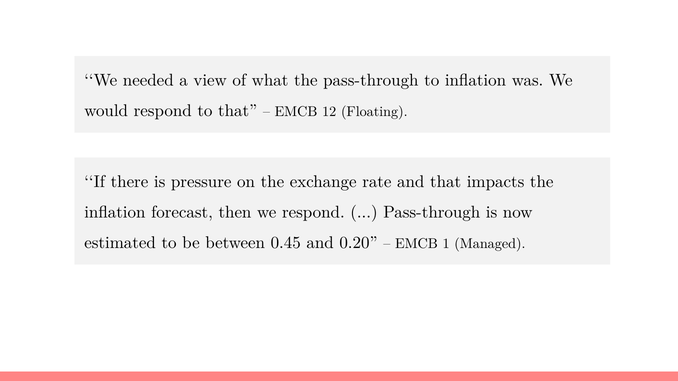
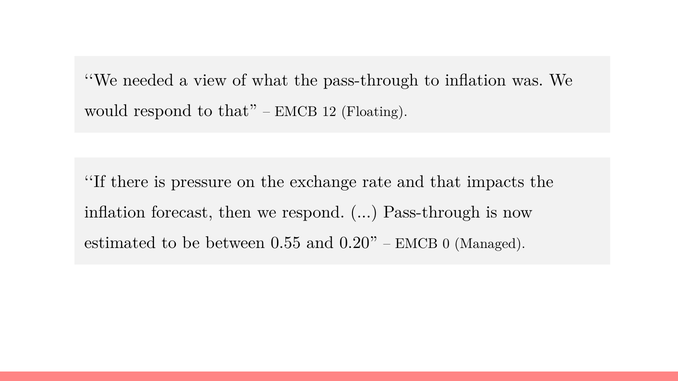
0.45: 0.45 -> 0.55 (286, 243)
1: 1 -> 0 (446, 244)
